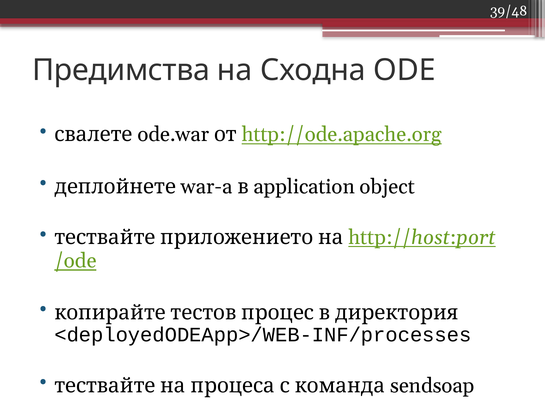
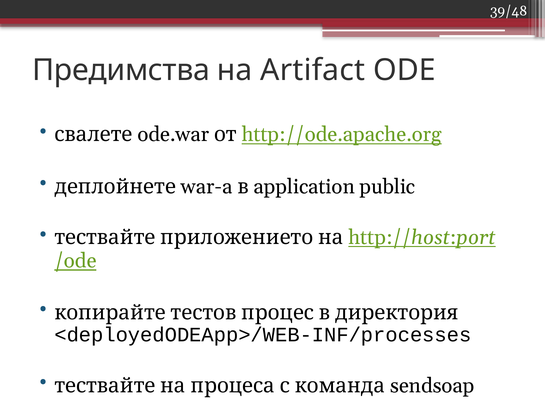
Сходна: Сходна -> Artifact (313, 70)
object: object -> public (387, 186)
